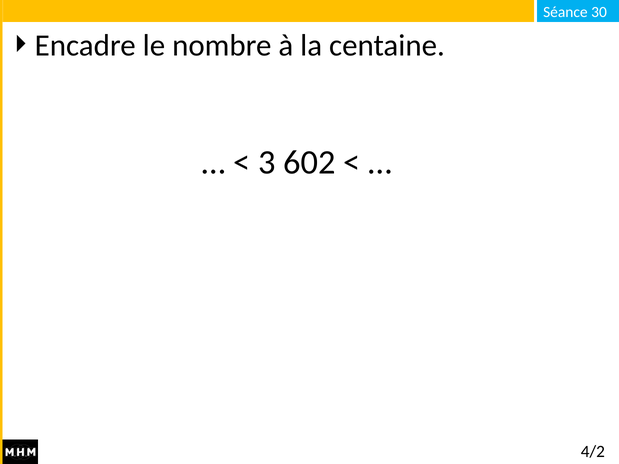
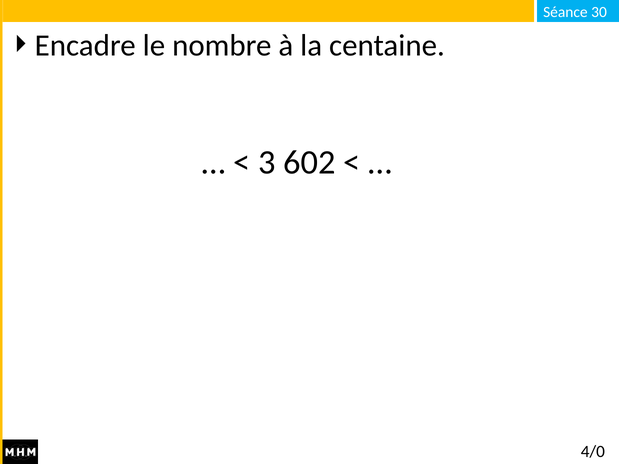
4/2: 4/2 -> 4/0 (593, 452)
